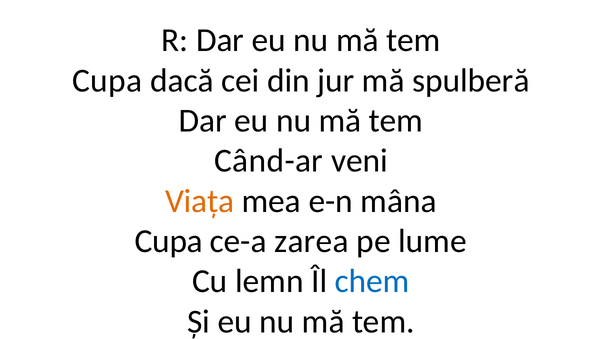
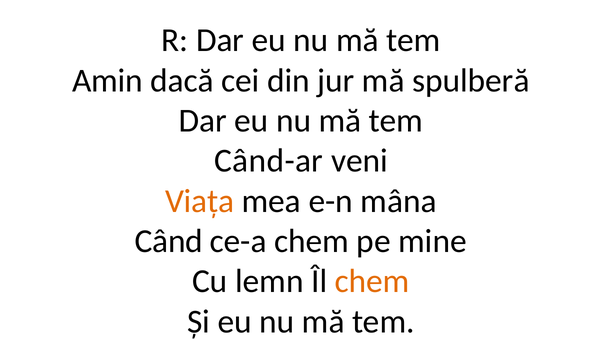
Cupa: Cupa -> Amin (107, 80)
Cupa: Cupa -> Când (169, 241)
ce-a zarea: zarea -> chem (312, 241)
lume: lume -> mine (432, 241)
chem colour: blue -> orange (372, 281)
